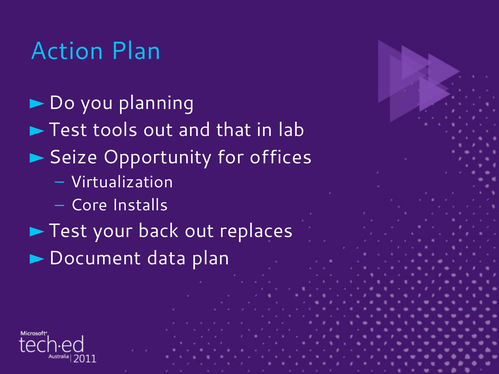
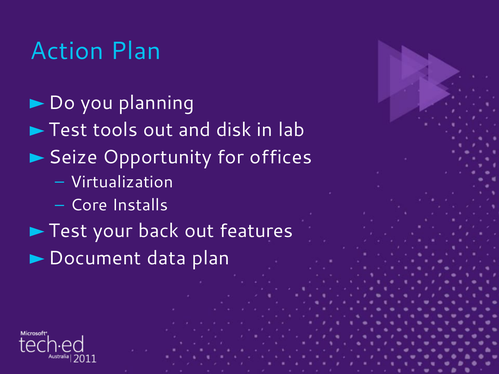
that: that -> disk (234, 130)
replaces: replaces -> features (256, 231)
